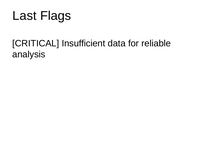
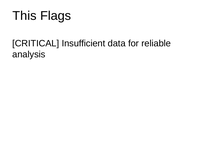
Last: Last -> This (24, 16)
